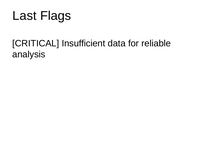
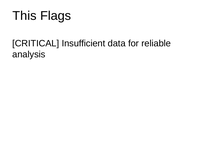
Last: Last -> This (24, 16)
